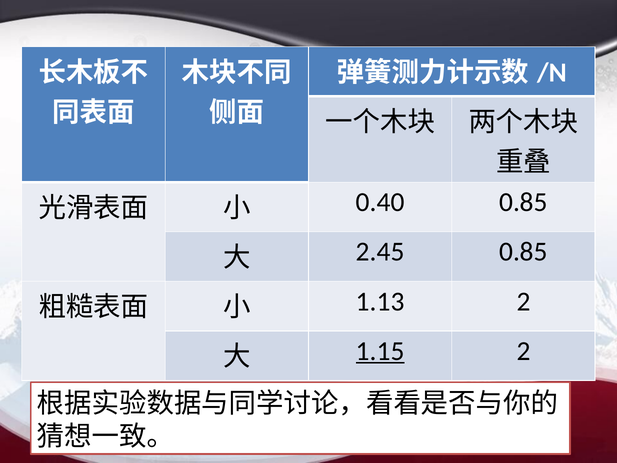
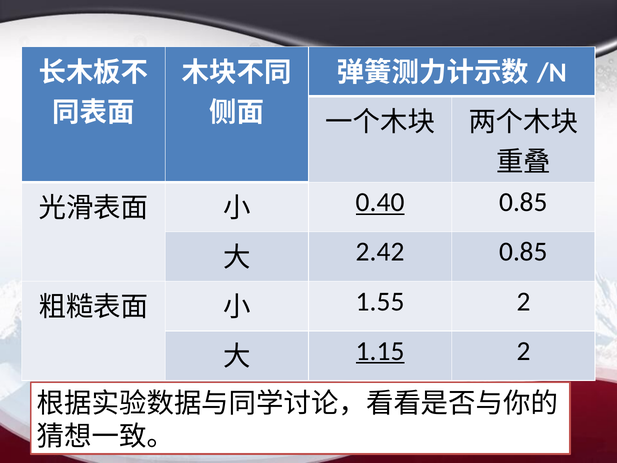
0.40 underline: none -> present (380, 202)
2.45: 2.45 -> 2.42 (380, 252)
1.13: 1.13 -> 1.55 (380, 301)
